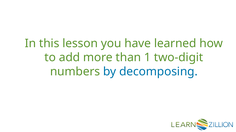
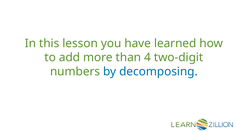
1: 1 -> 4 (148, 58)
